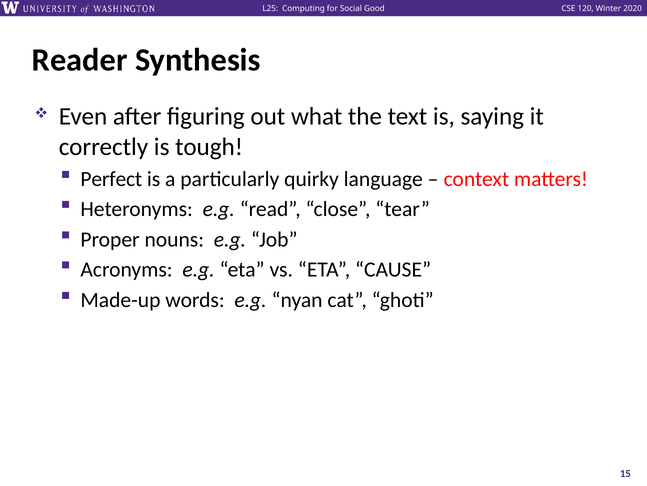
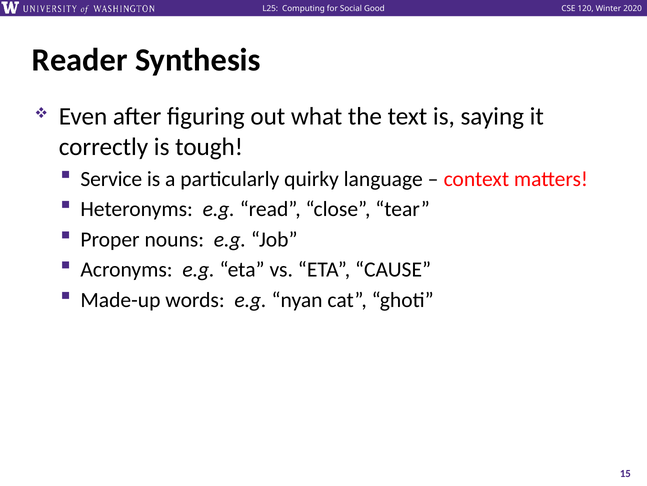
Perfect: Perfect -> Service (111, 179)
